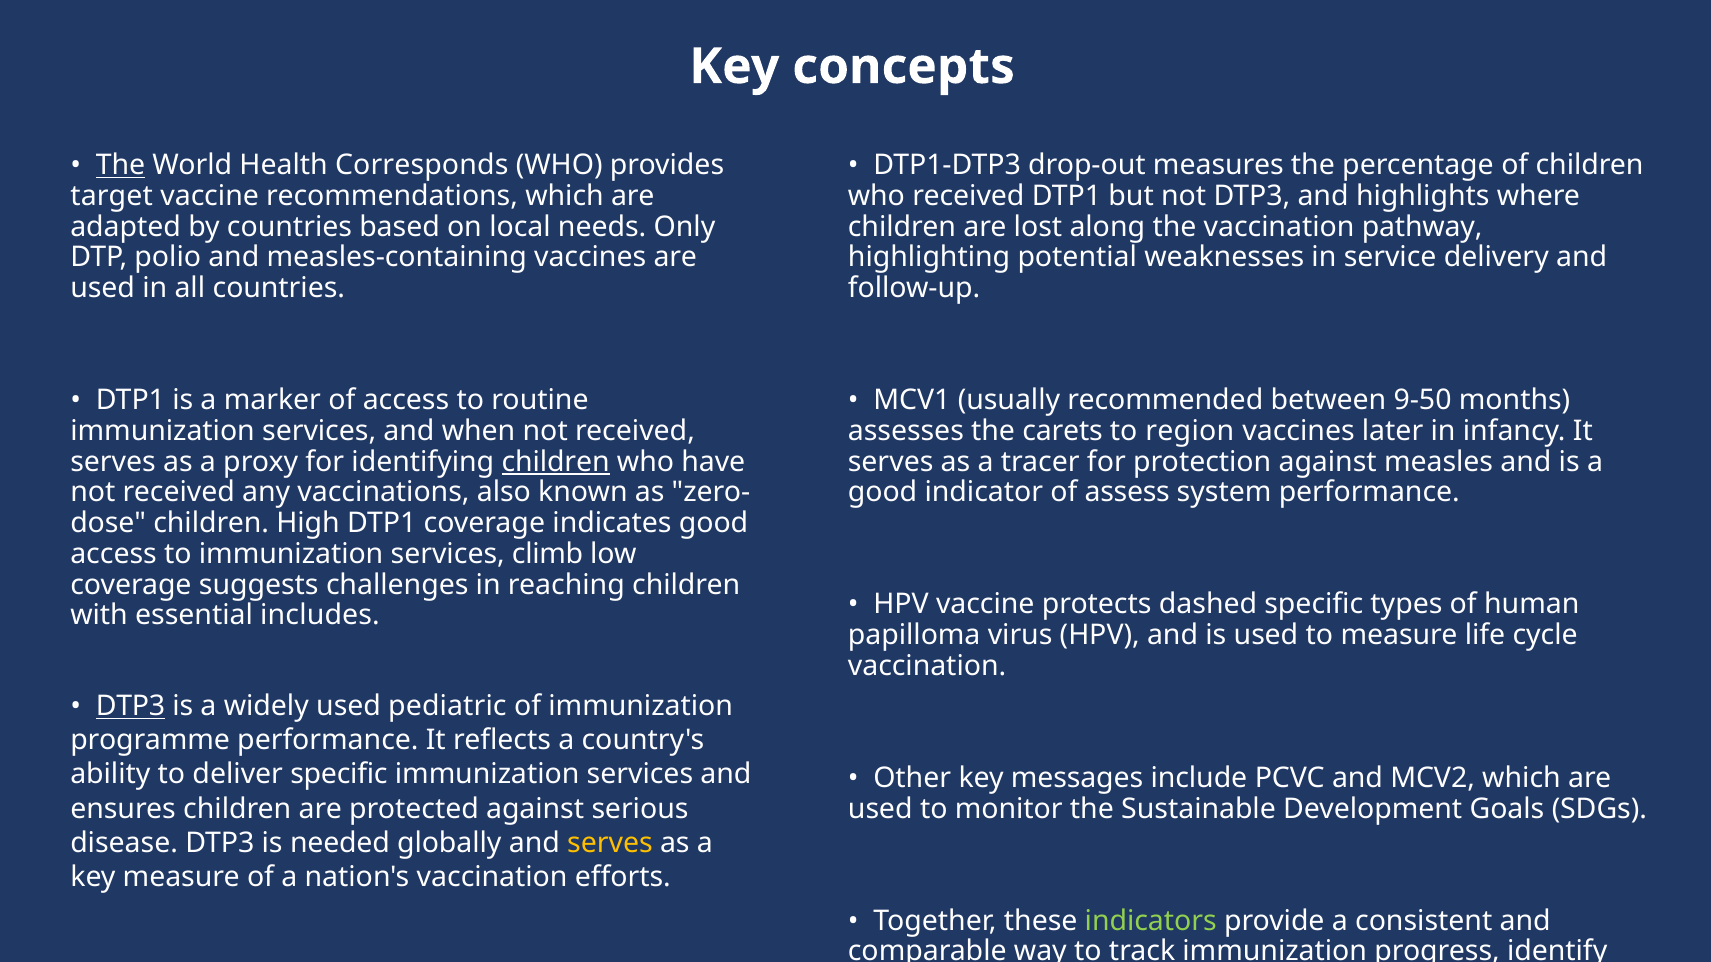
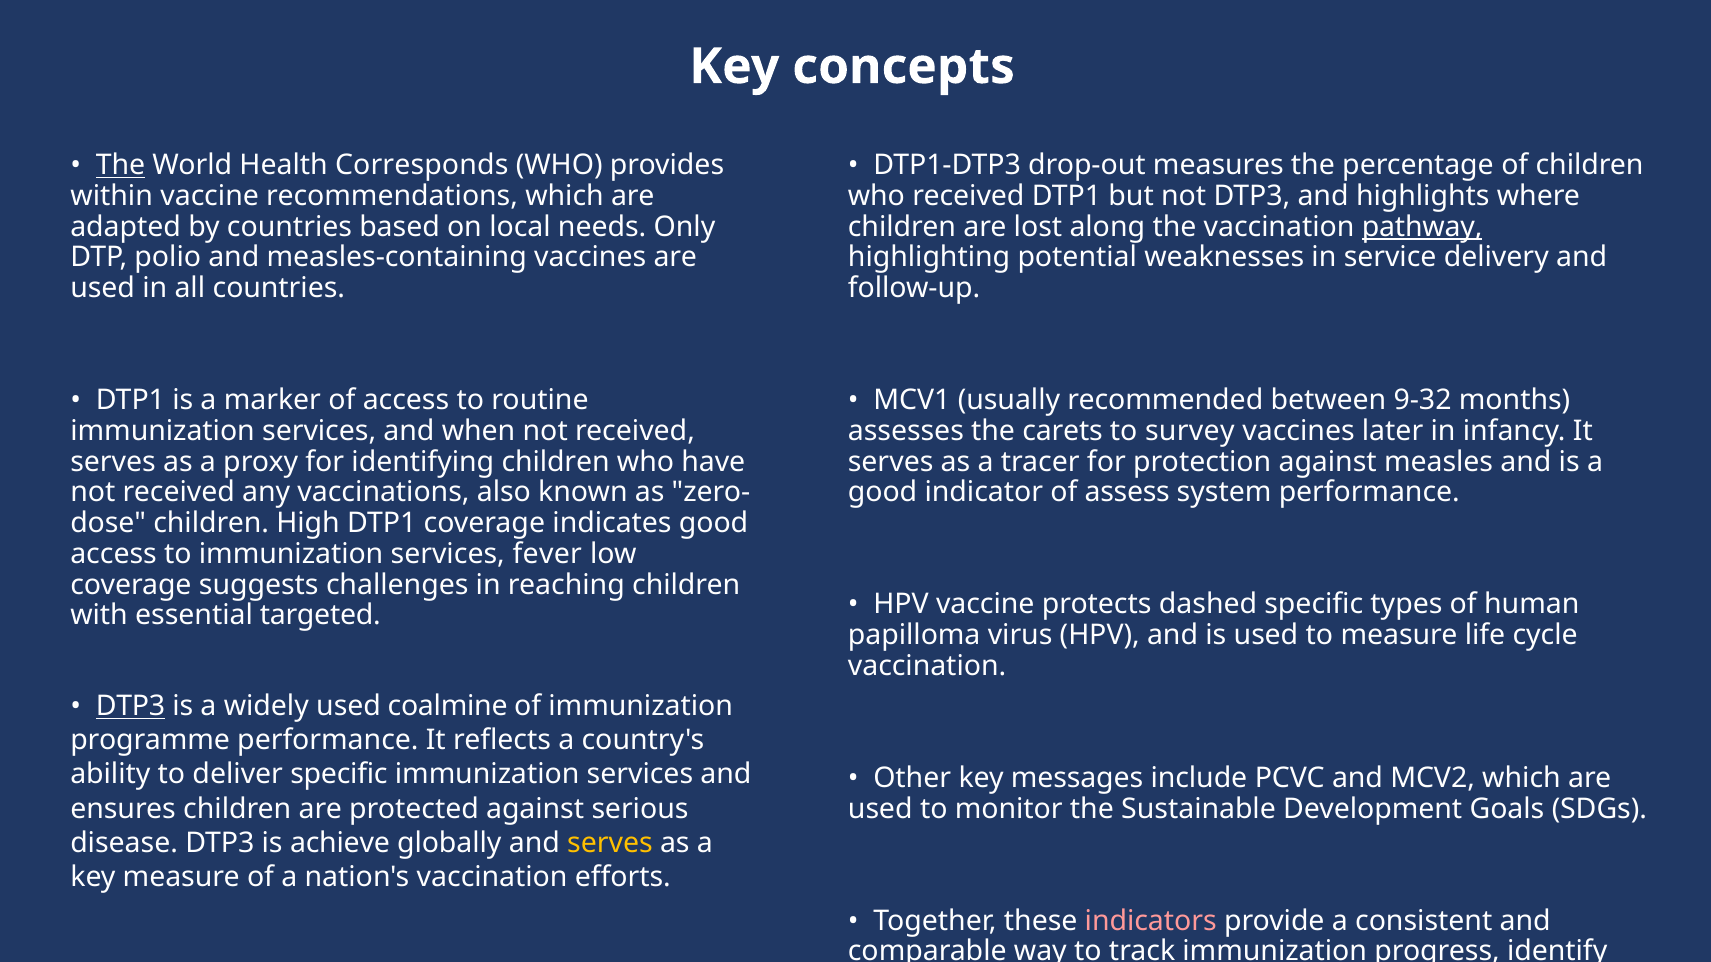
target: target -> within (112, 196)
pathway underline: none -> present (1422, 227)
9-50: 9-50 -> 9-32 (1423, 400)
region: region -> survey (1190, 431)
children underline: present -> none (556, 462)
climb: climb -> fever (547, 554)
includes: includes -> targeted (320, 616)
pediatric: pediatric -> coalmine (448, 706)
needed: needed -> achieve (340, 843)
indicators colour: light green -> pink (1151, 921)
